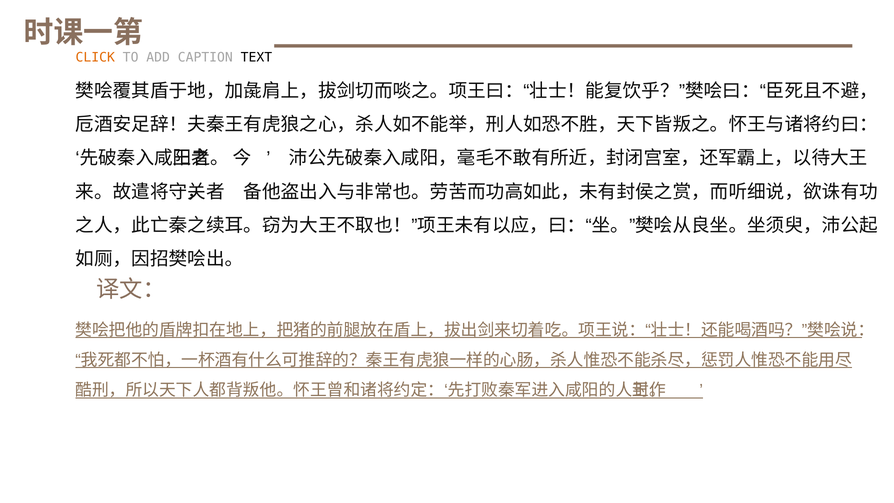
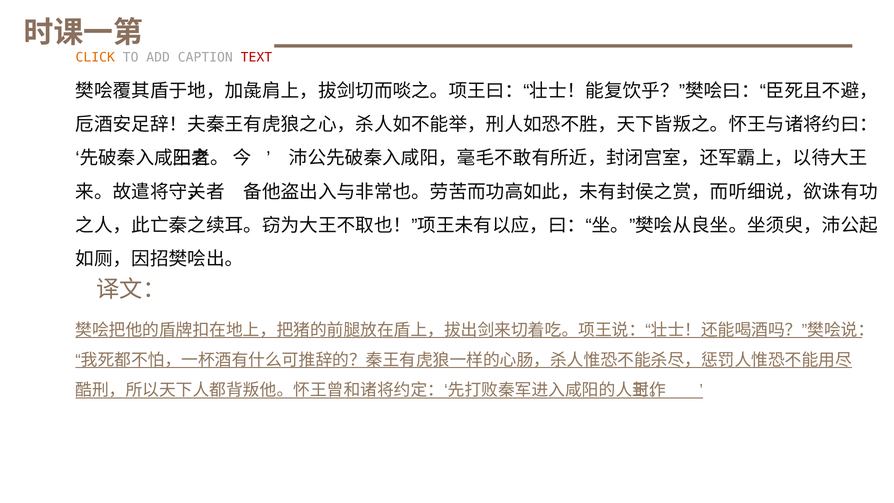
TEXT colour: black -> red (256, 57)
